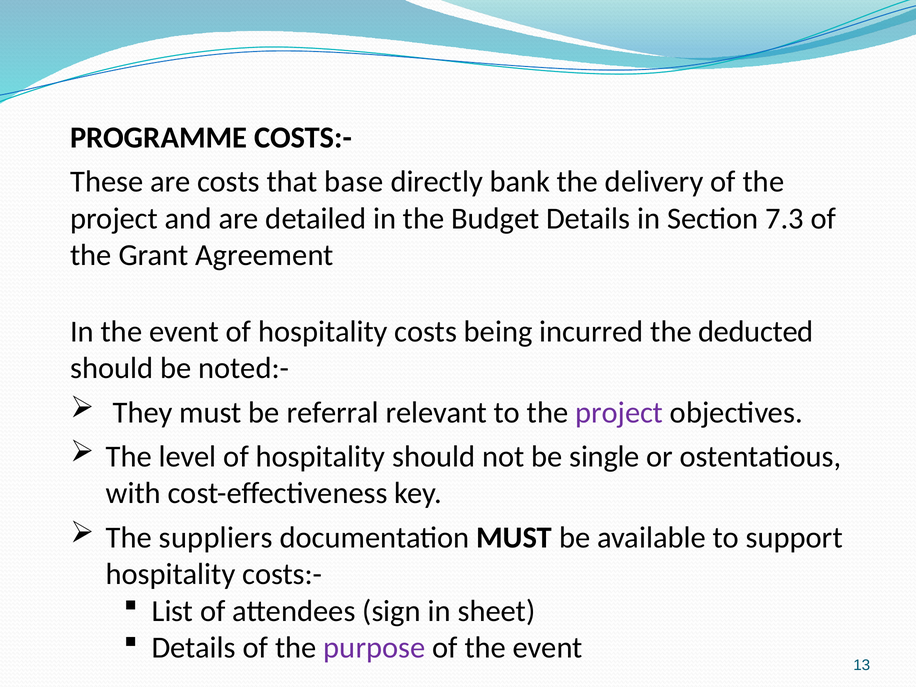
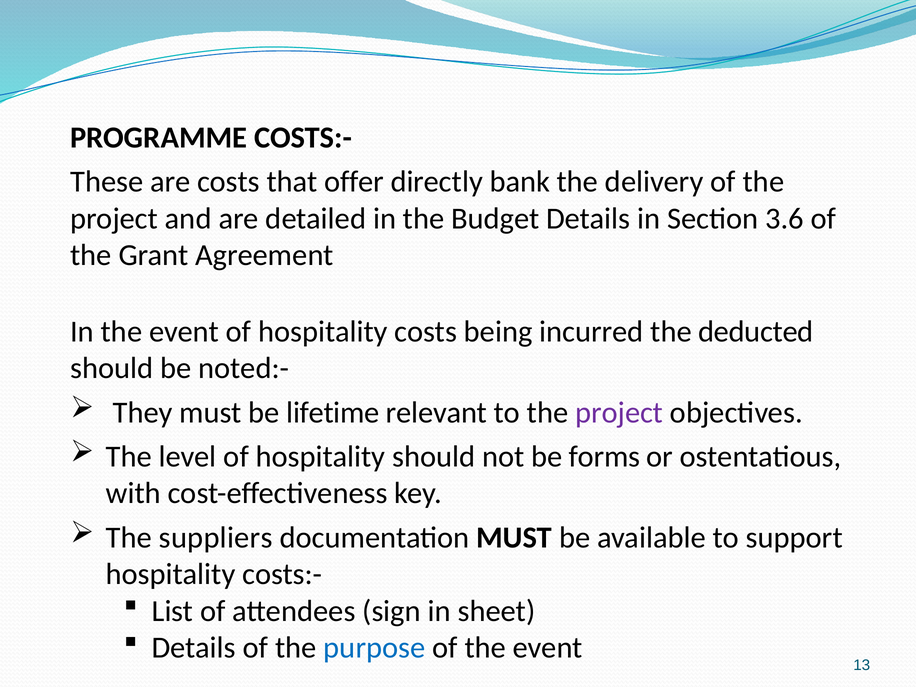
base: base -> offer (354, 182)
7.3: 7.3 -> 3.6 (784, 219)
referral: referral -> lifetime (333, 412)
single: single -> forms (605, 457)
purpose colour: purple -> blue (374, 648)
